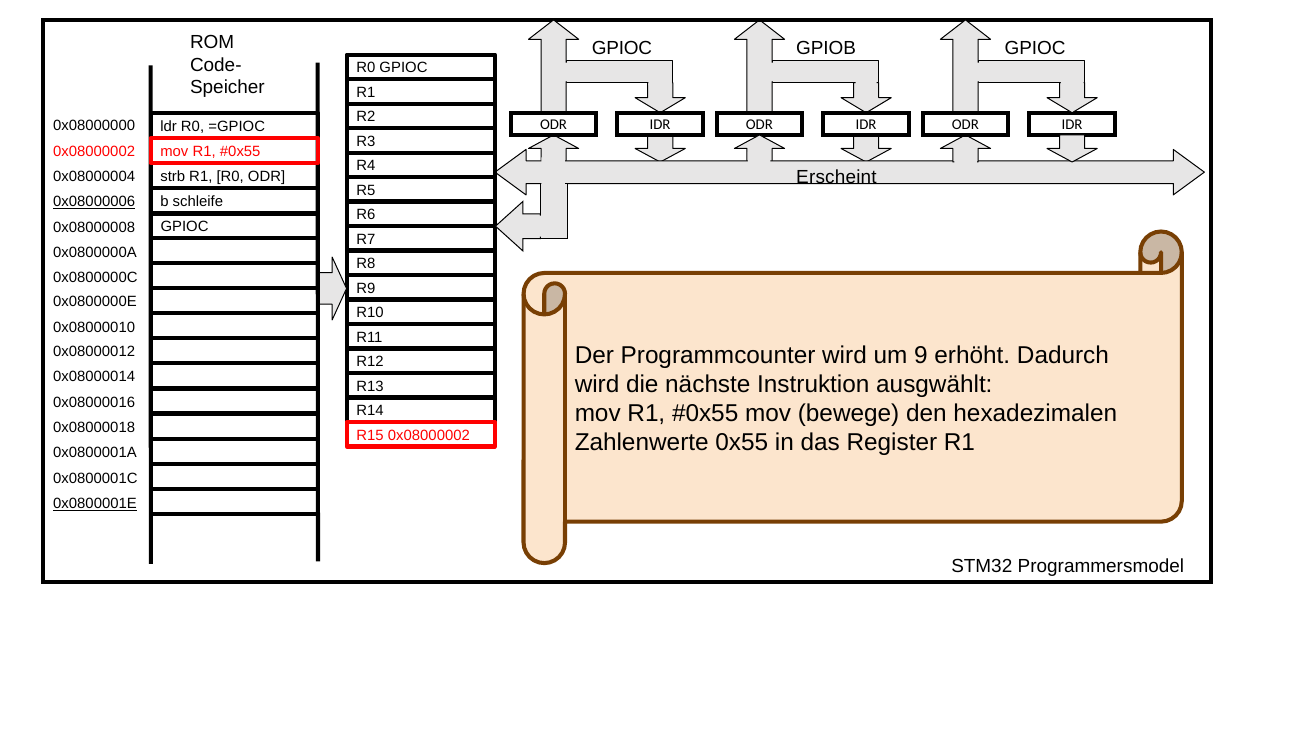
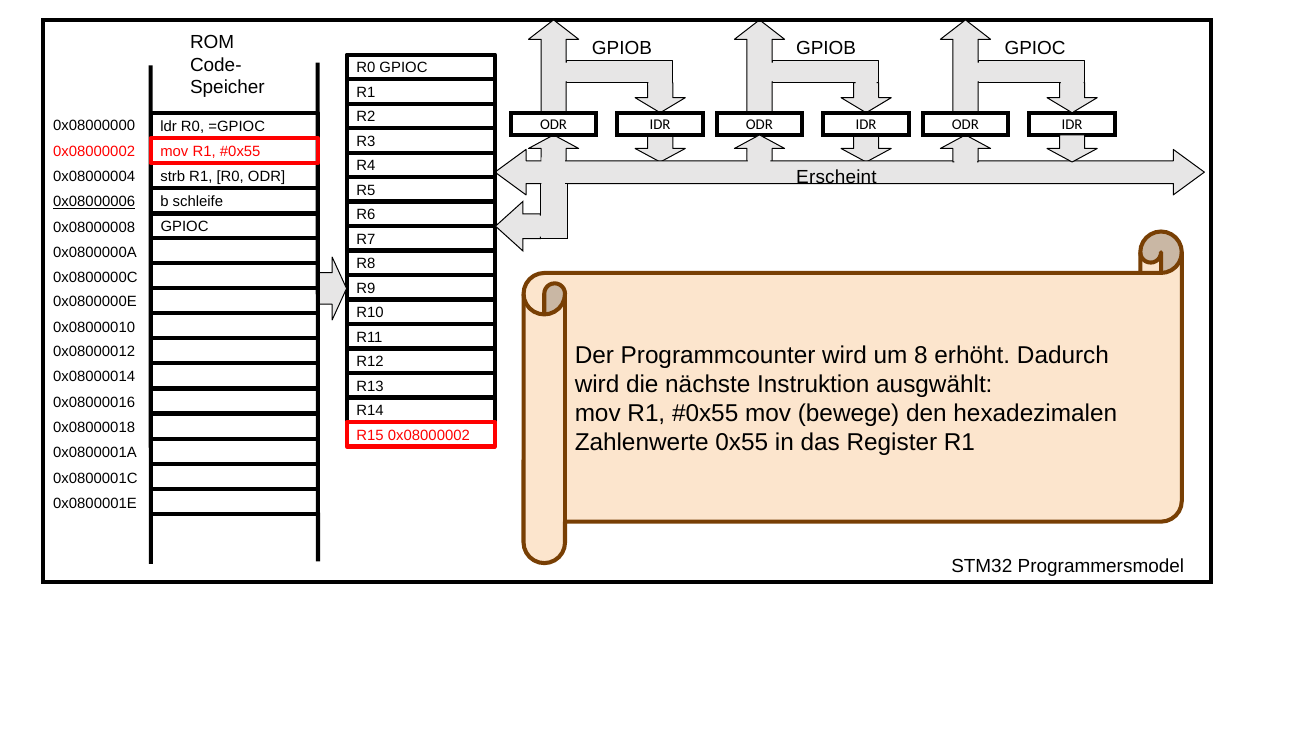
GPIOC: GPIOC -> GPIOB (622, 48)
9: 9 -> 8 (921, 356)
0x0800001E underline: present -> none (95, 504)
